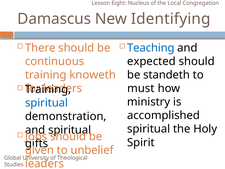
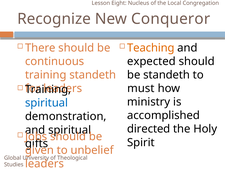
Damascus: Damascus -> Recognize (54, 19)
Identifying: Identifying -> Conqueror (171, 19)
Teaching colour: blue -> orange (151, 48)
training knoweth: knoweth -> standeth (93, 75)
spiritual: spiritual -> directed (149, 129)
